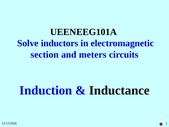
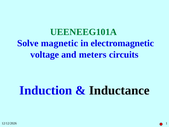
UEENEEG101A colour: black -> green (84, 32)
inductors: inductors -> magnetic (60, 43)
section: section -> voltage (45, 54)
